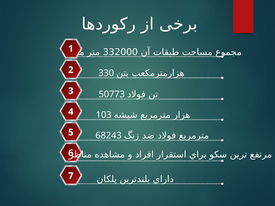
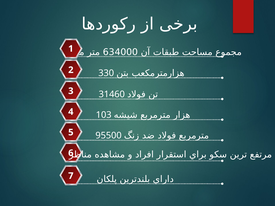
332000: 332000 -> 634000 (120, 52)
50773: 50773 -> 31460 (112, 94)
68243: 68243 -> 95500 (109, 136)
